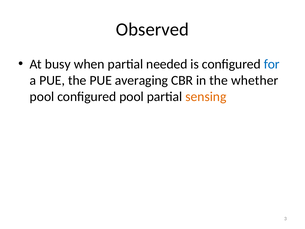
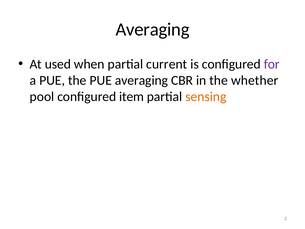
Observed: Observed -> Averaging (153, 30)
busy: busy -> used (58, 64)
needed: needed -> current (167, 64)
for colour: blue -> purple (272, 64)
configured pool: pool -> item (132, 97)
